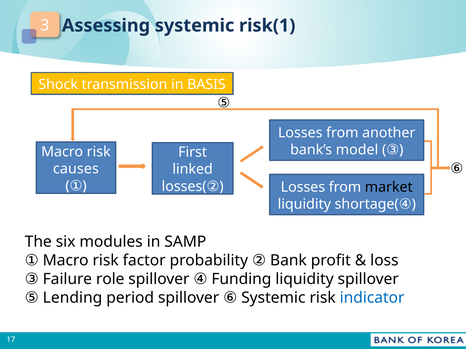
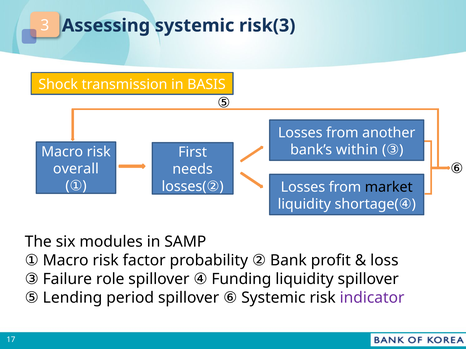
risk(1: risk(1 -> risk(3 (267, 26)
model: model -> within (357, 150)
causes: causes -> overall (76, 169)
linked: linked -> needs (193, 170)
indicator colour: blue -> purple (372, 298)
